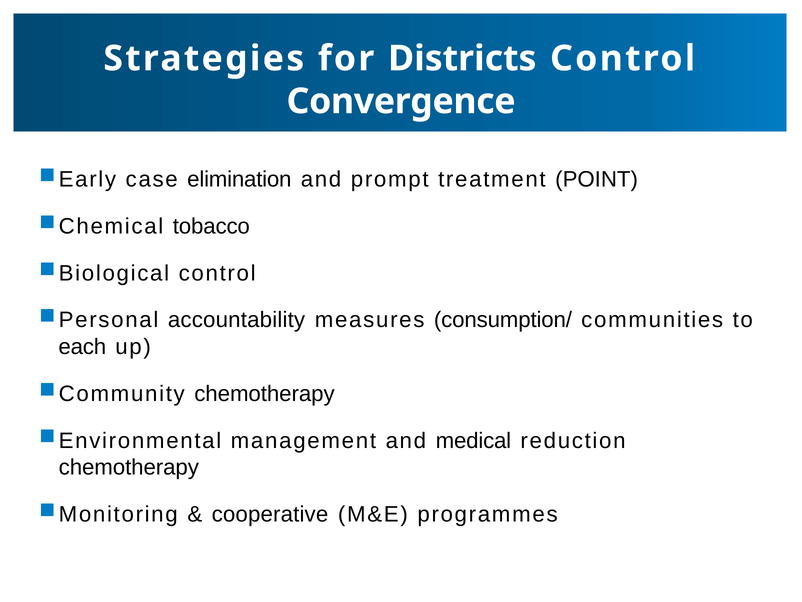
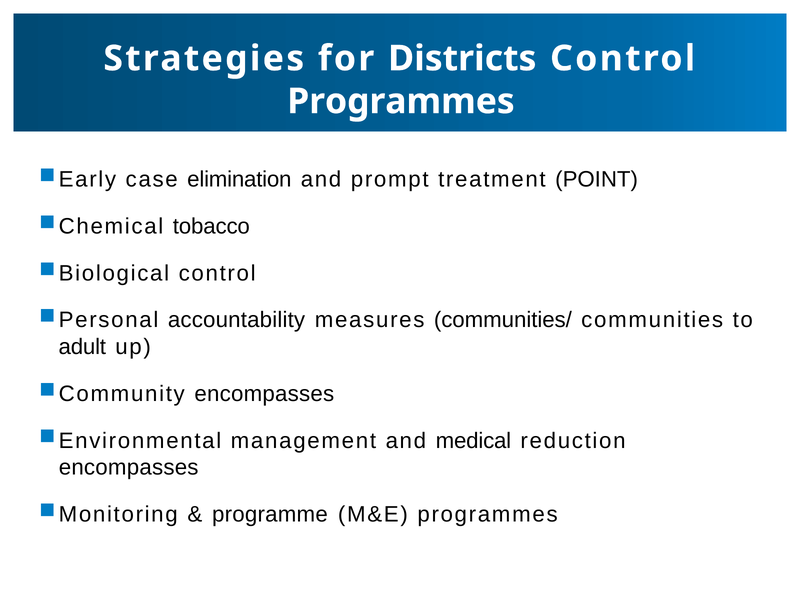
Convergence: Convergence -> Programmes (401, 101)
consumption/: consumption/ -> communities/ (503, 320)
each: each -> adult (82, 347)
chemotherapy: chemotherapy -> encompasses (264, 393)
chemotherapy: chemotherapy -> encompasses (129, 467)
cooperative: cooperative -> programme (270, 514)
